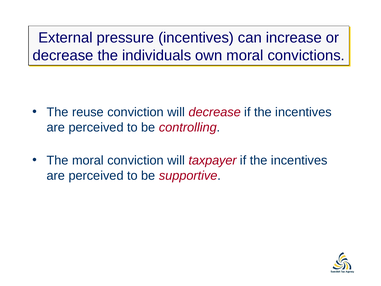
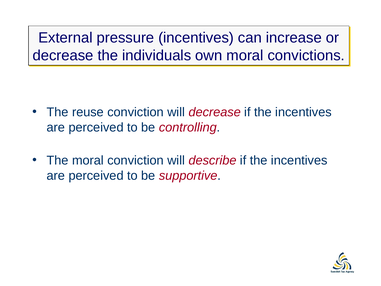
taxpayer: taxpayer -> describe (213, 160)
